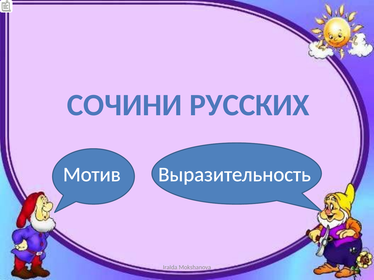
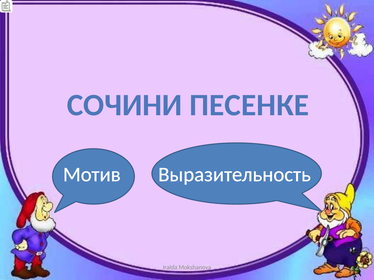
РУССКИХ: РУССКИХ -> ПЕСЕНКЕ (249, 105)
